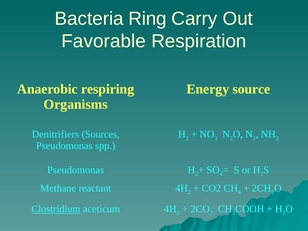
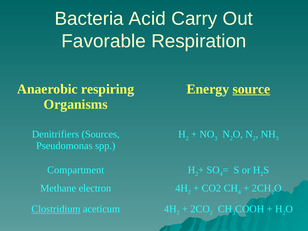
Ring: Ring -> Acid (147, 19)
source underline: none -> present (251, 89)
Pseudomonas: Pseudomonas -> Compartment (76, 170)
reactant: reactant -> electron (95, 188)
